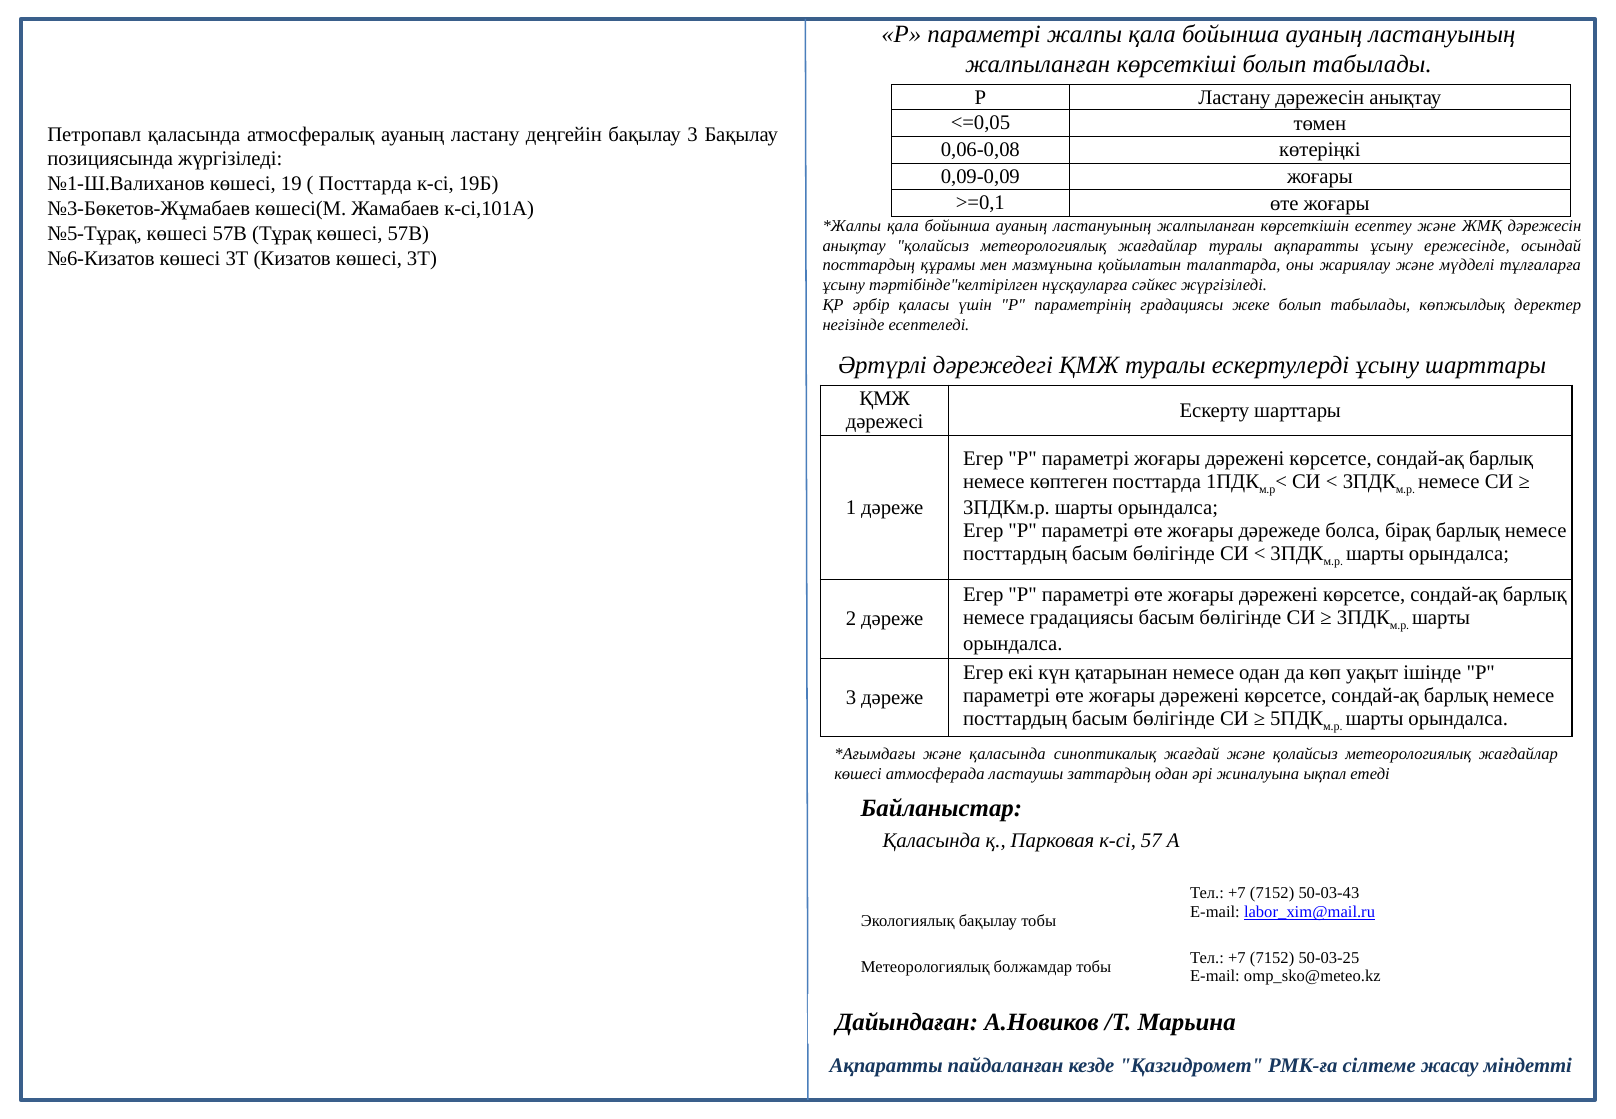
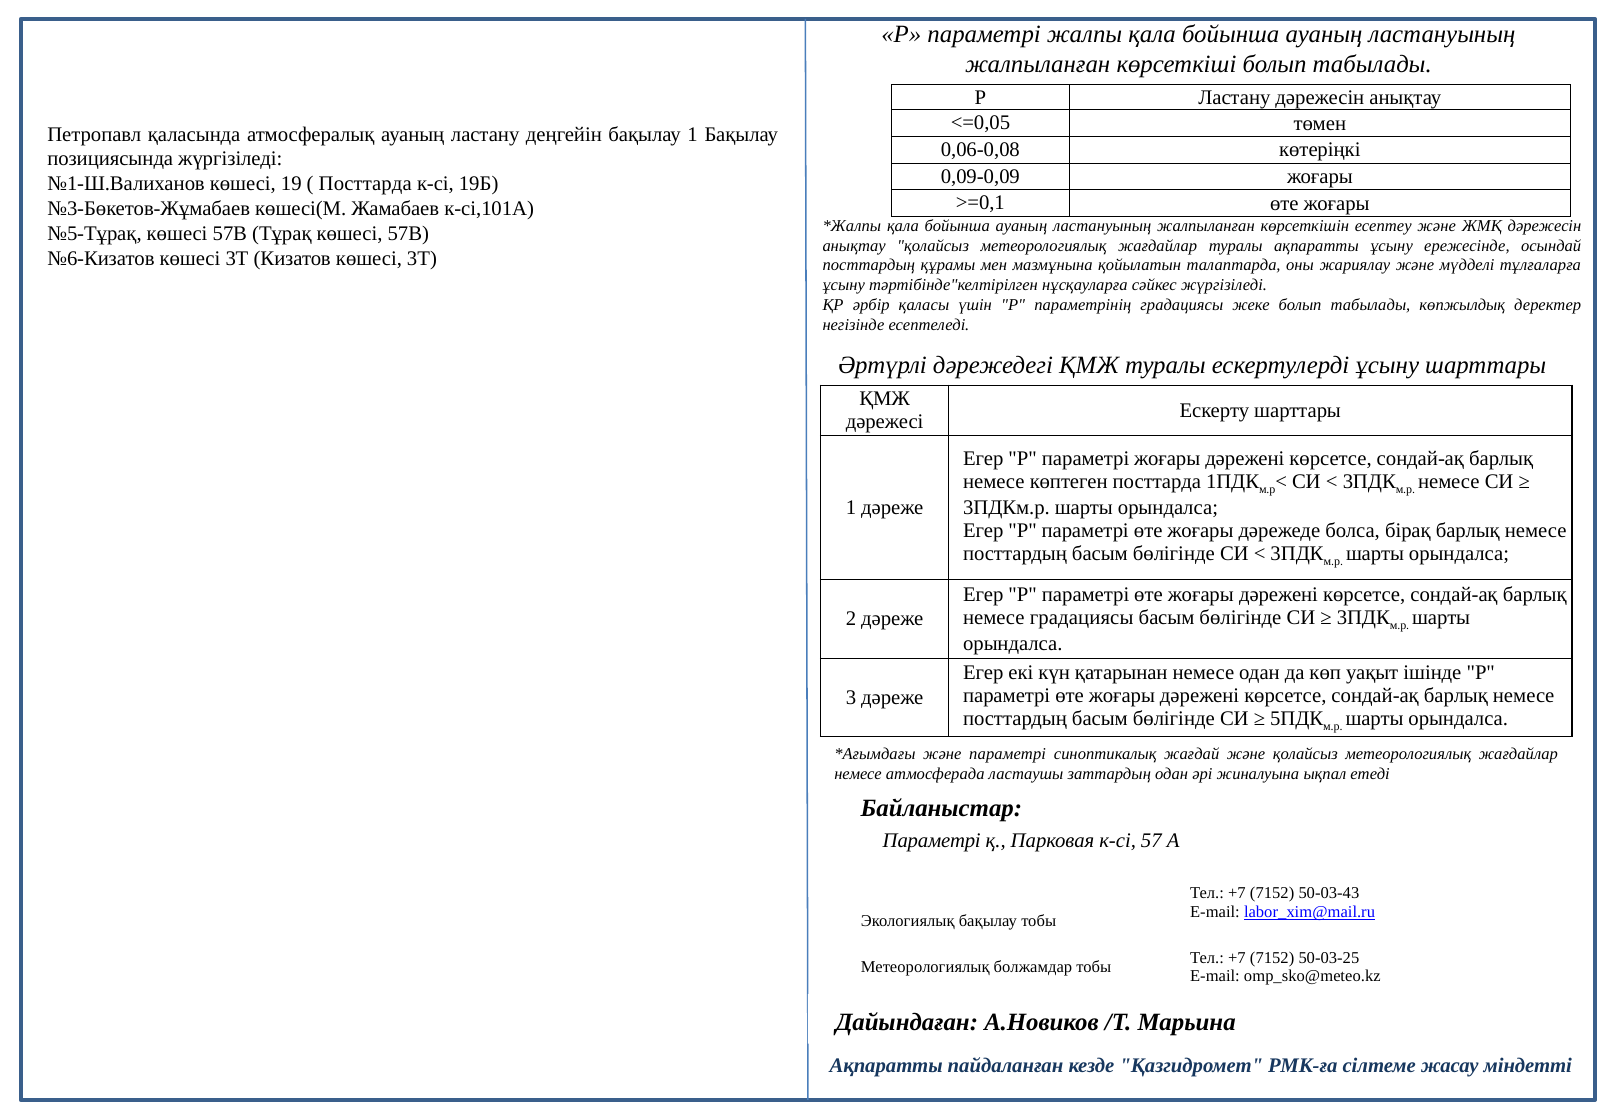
бақылау 3: 3 -> 1 (693, 134)
және қаласында: қаласында -> параметрі (1008, 754)
көшесі: көшесі -> немесе (858, 774)
Қаласында: Қаласында -> Параметрі (932, 841)
